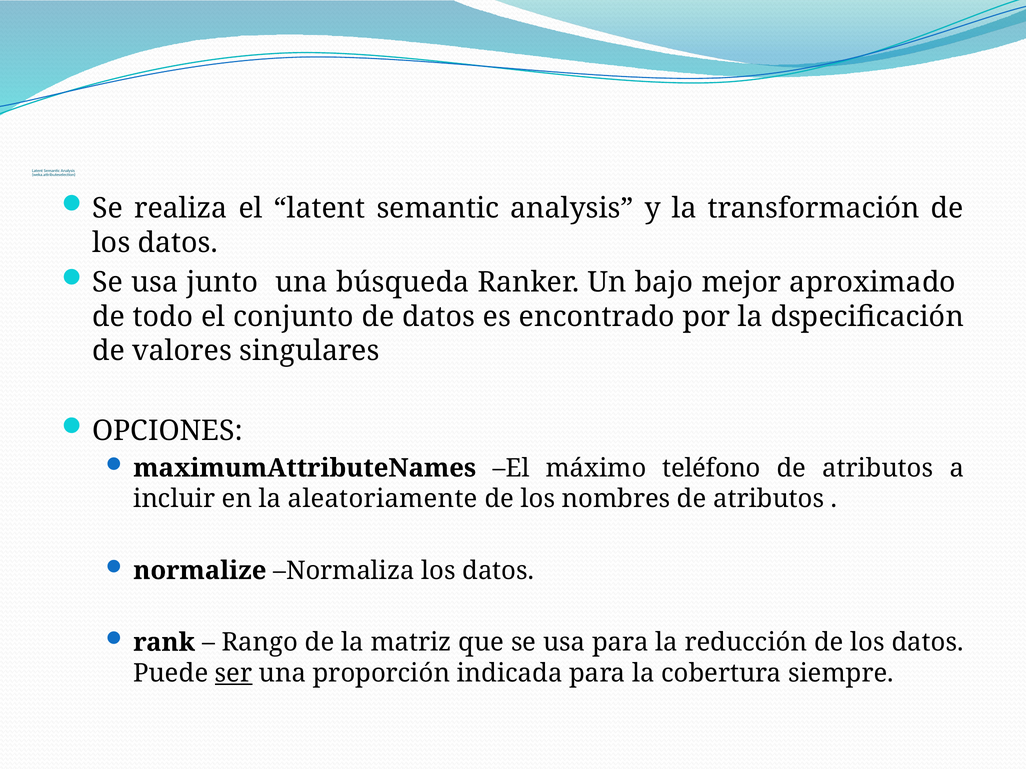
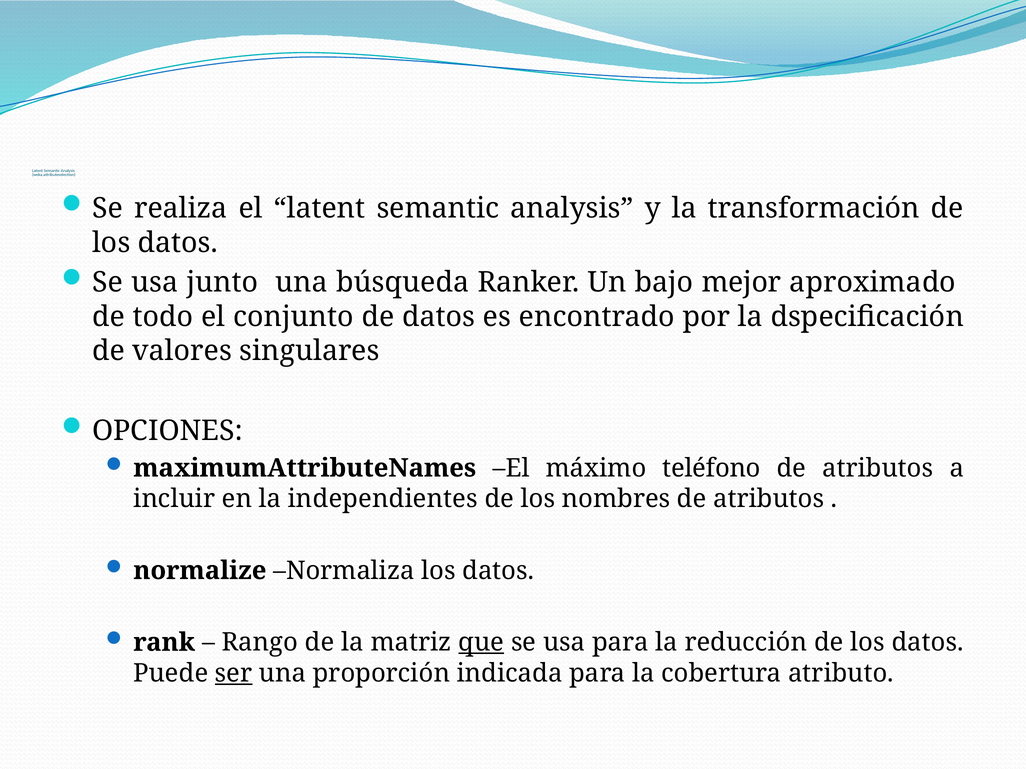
aleatoriamente: aleatoriamente -> independientes (383, 499)
que underline: none -> present (481, 643)
siempre: siempre -> atributo (841, 674)
